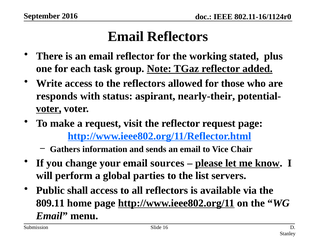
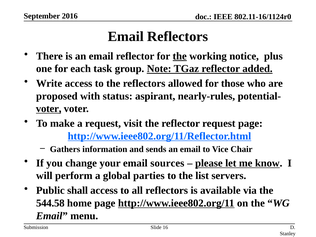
the underline: none -> present (180, 56)
stated: stated -> notice (244, 56)
responds: responds -> proposed (57, 96)
nearly-their: nearly-their -> nearly-rules (206, 96)
809.11: 809.11 -> 544.58 (50, 203)
